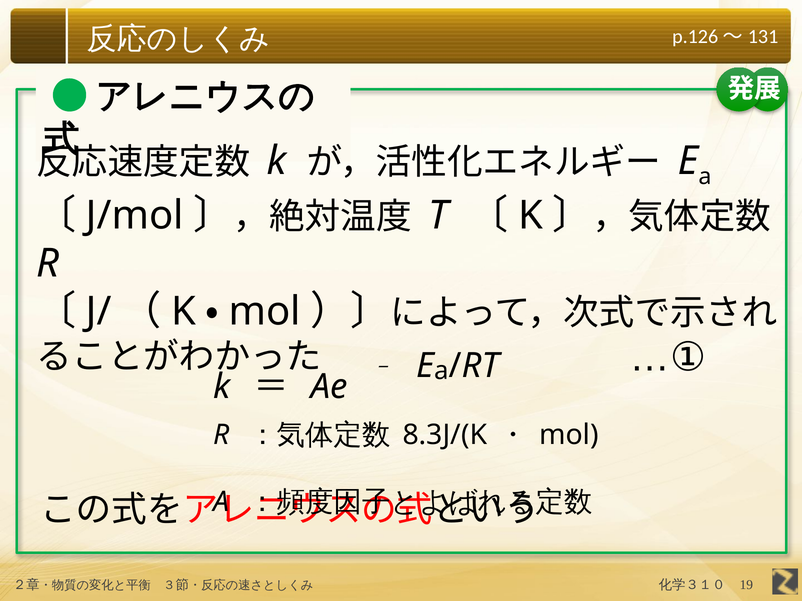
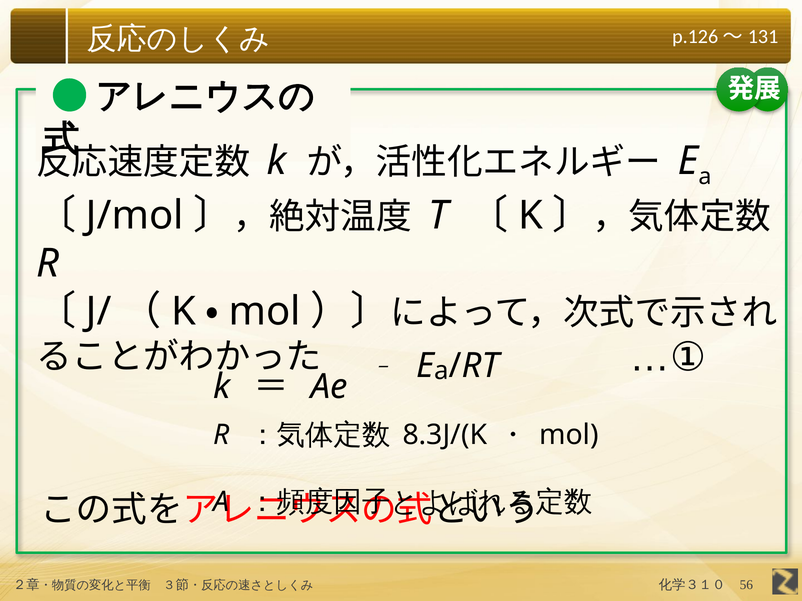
19: 19 -> 56 (746, 585)
